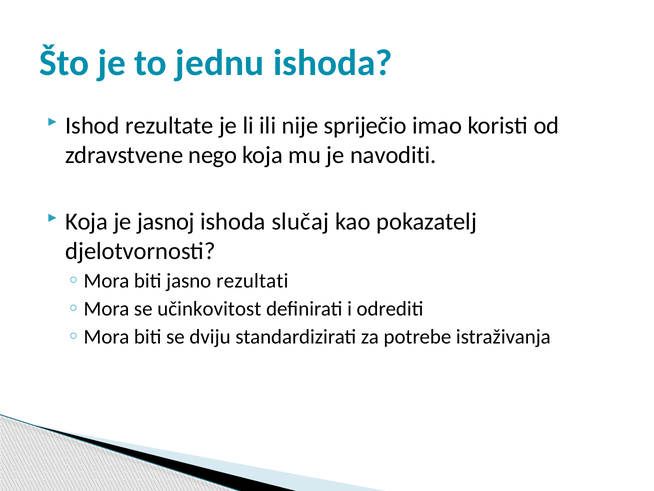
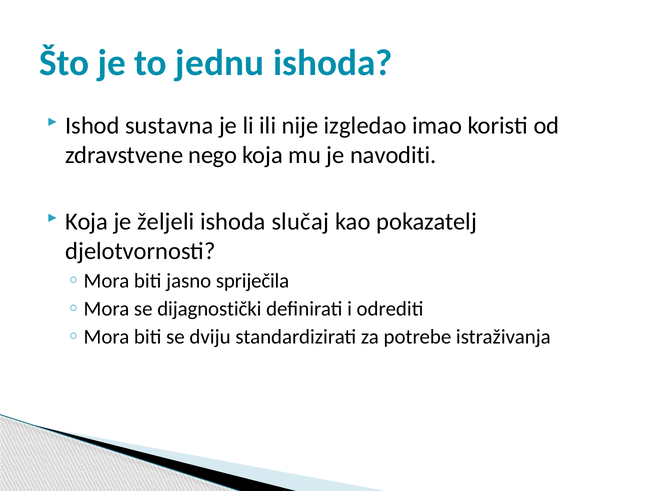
rezultate: rezultate -> sustavna (169, 126)
spriječio: spriječio -> izgledao (365, 126)
jasnoj: jasnoj -> željeli (166, 221)
rezultati: rezultati -> spriječila (253, 281)
učinkovitost: učinkovitost -> dijagnostički (209, 309)
